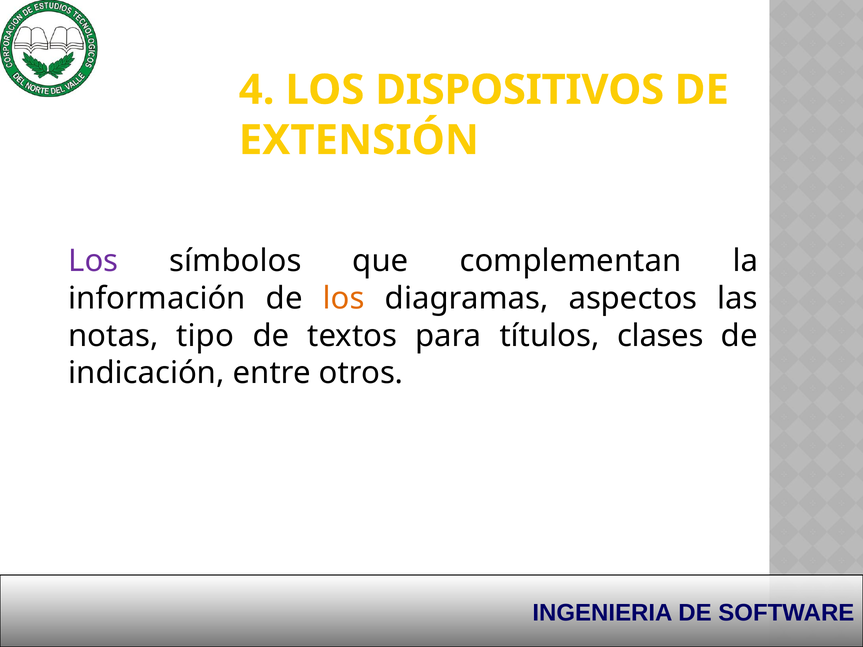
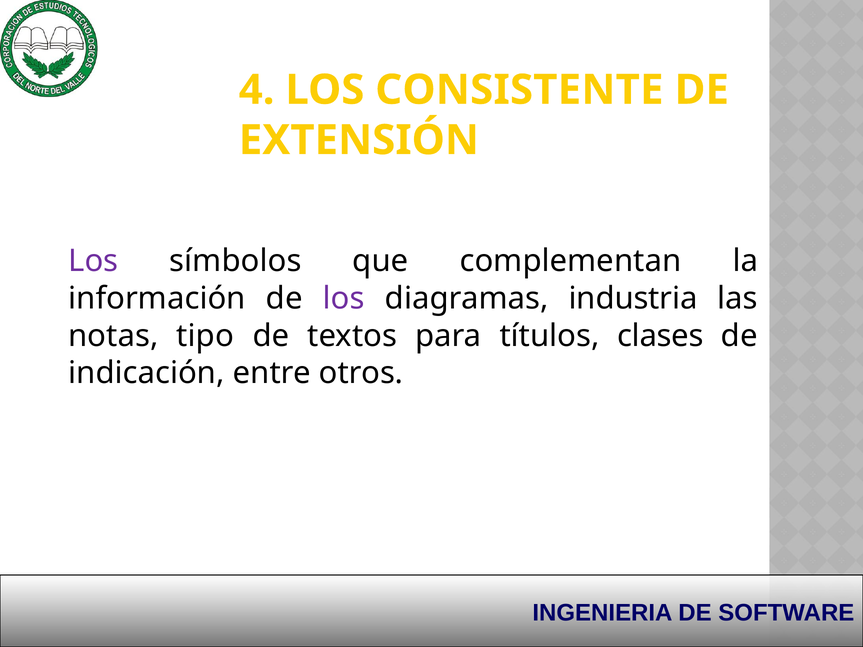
DISPOSITIVOS: DISPOSITIVOS -> CONSISTENTE (519, 90)
los colour: orange -> purple (344, 299)
aspectos: aspectos -> industria (633, 299)
